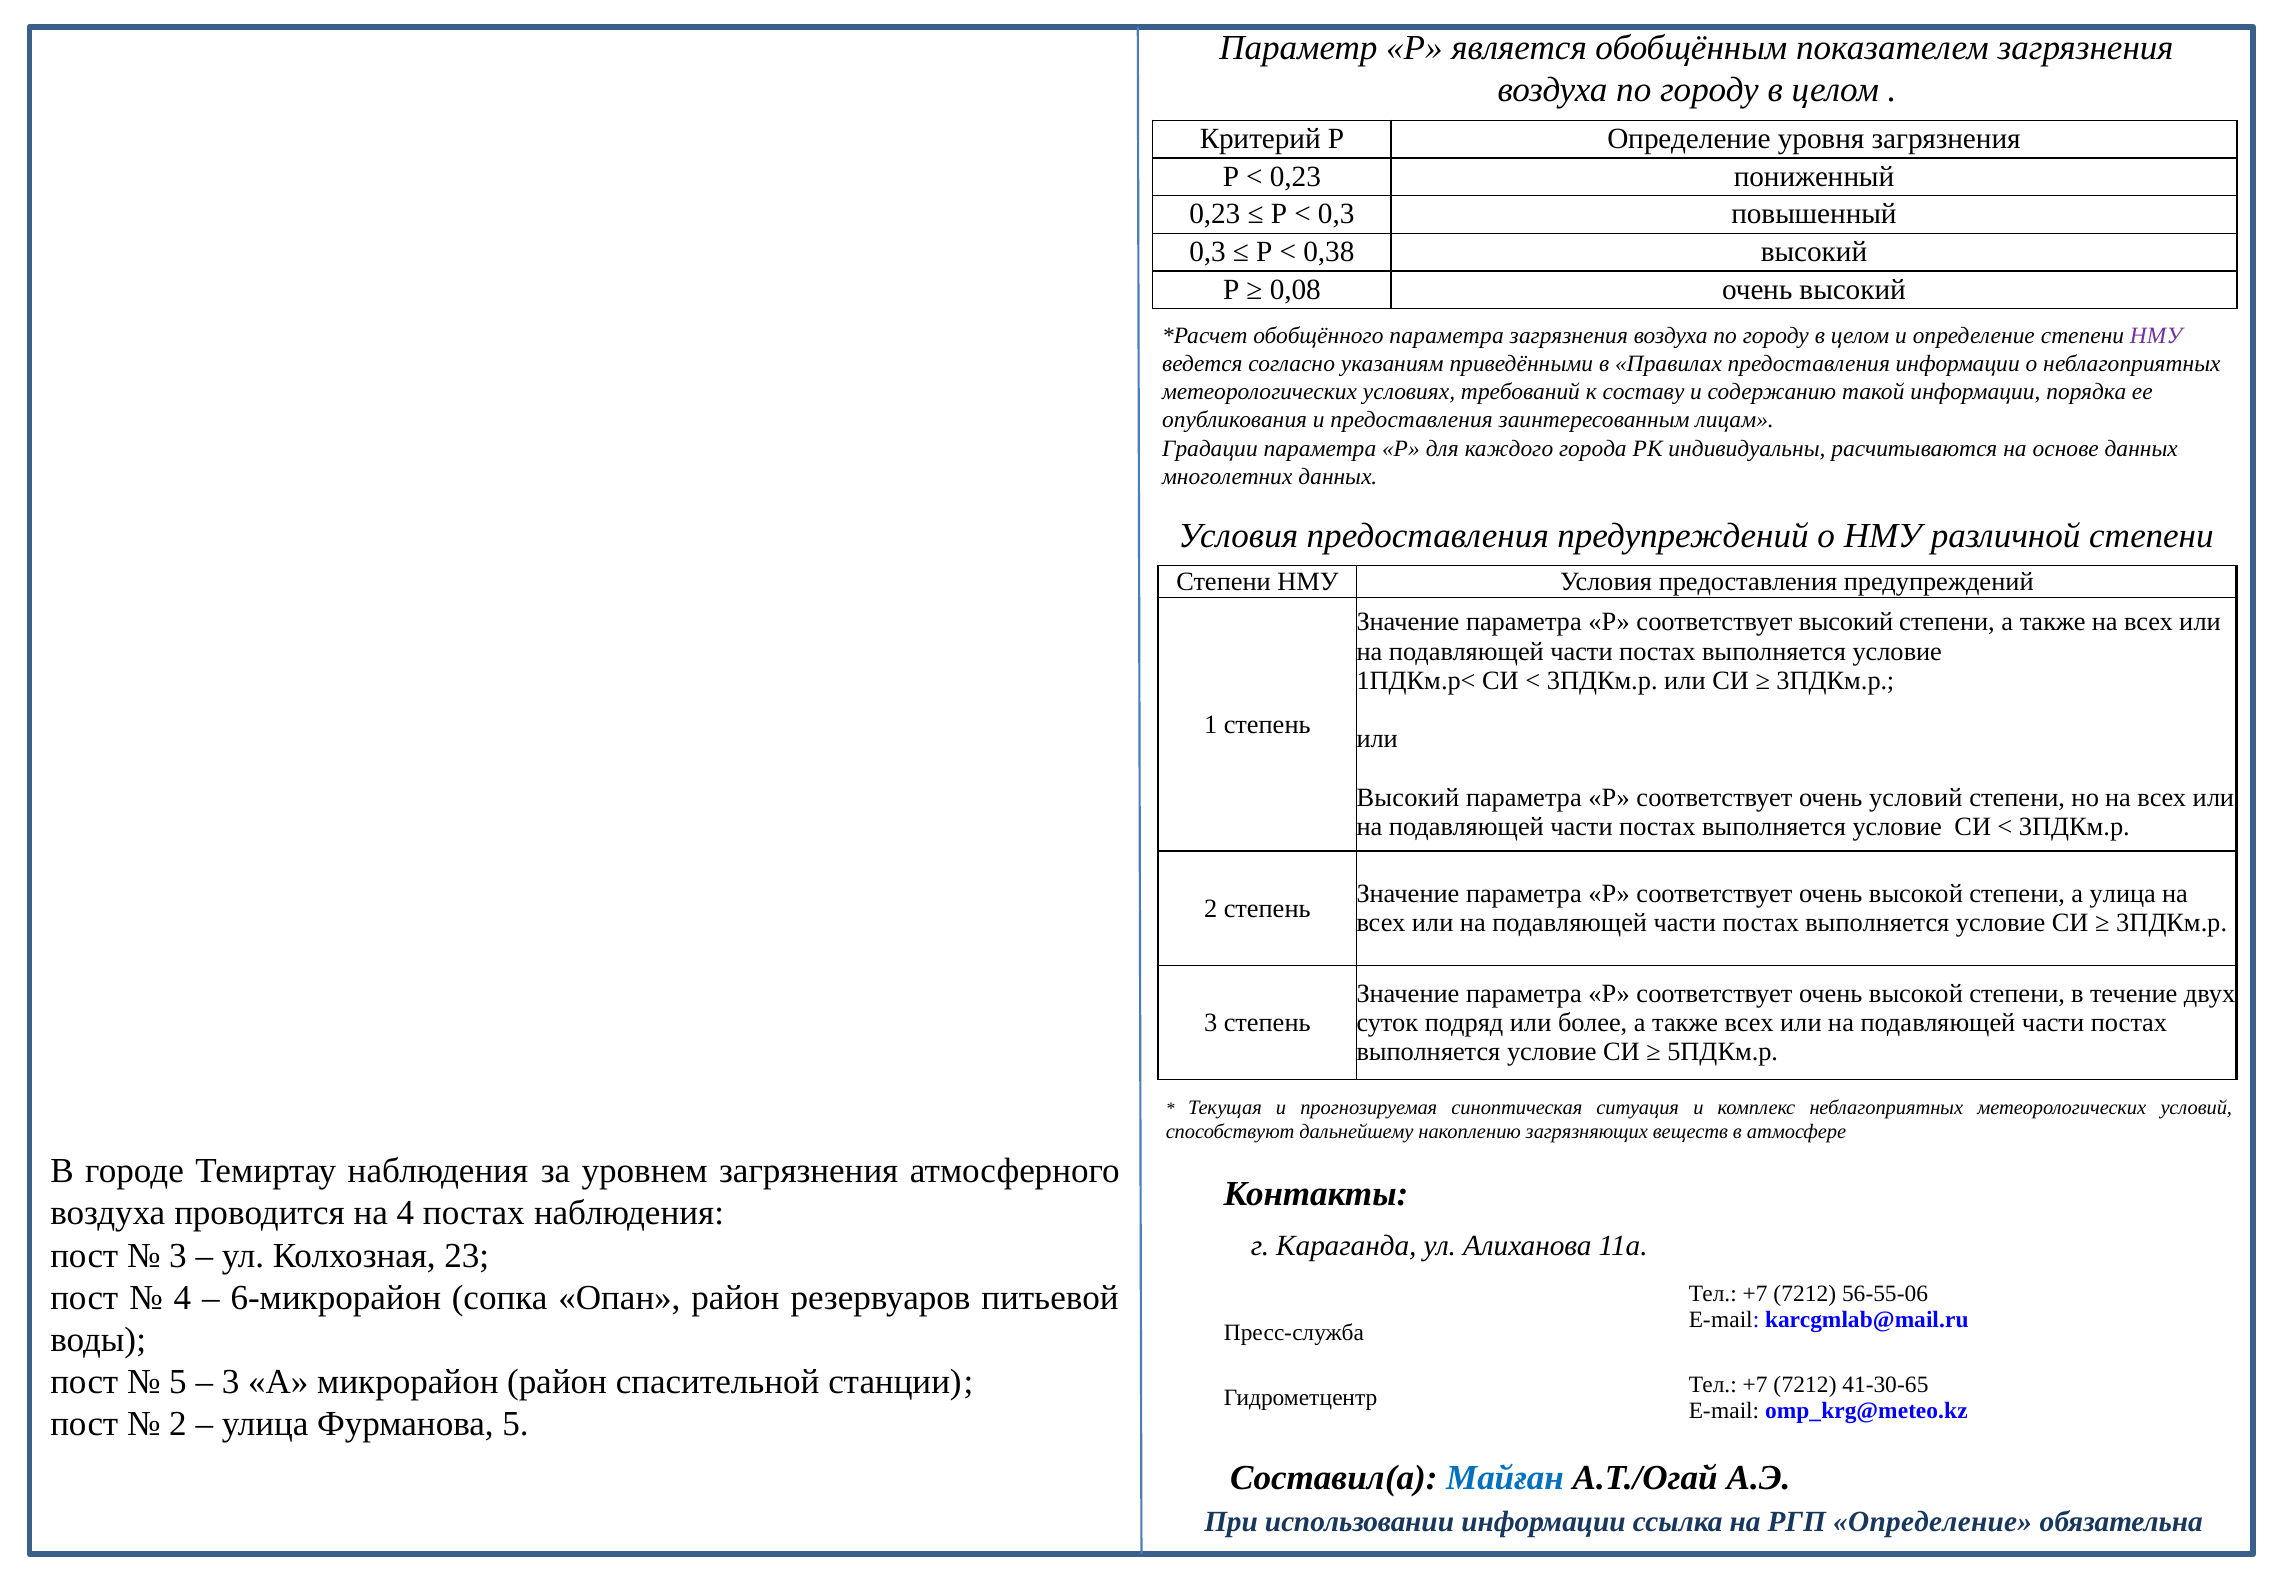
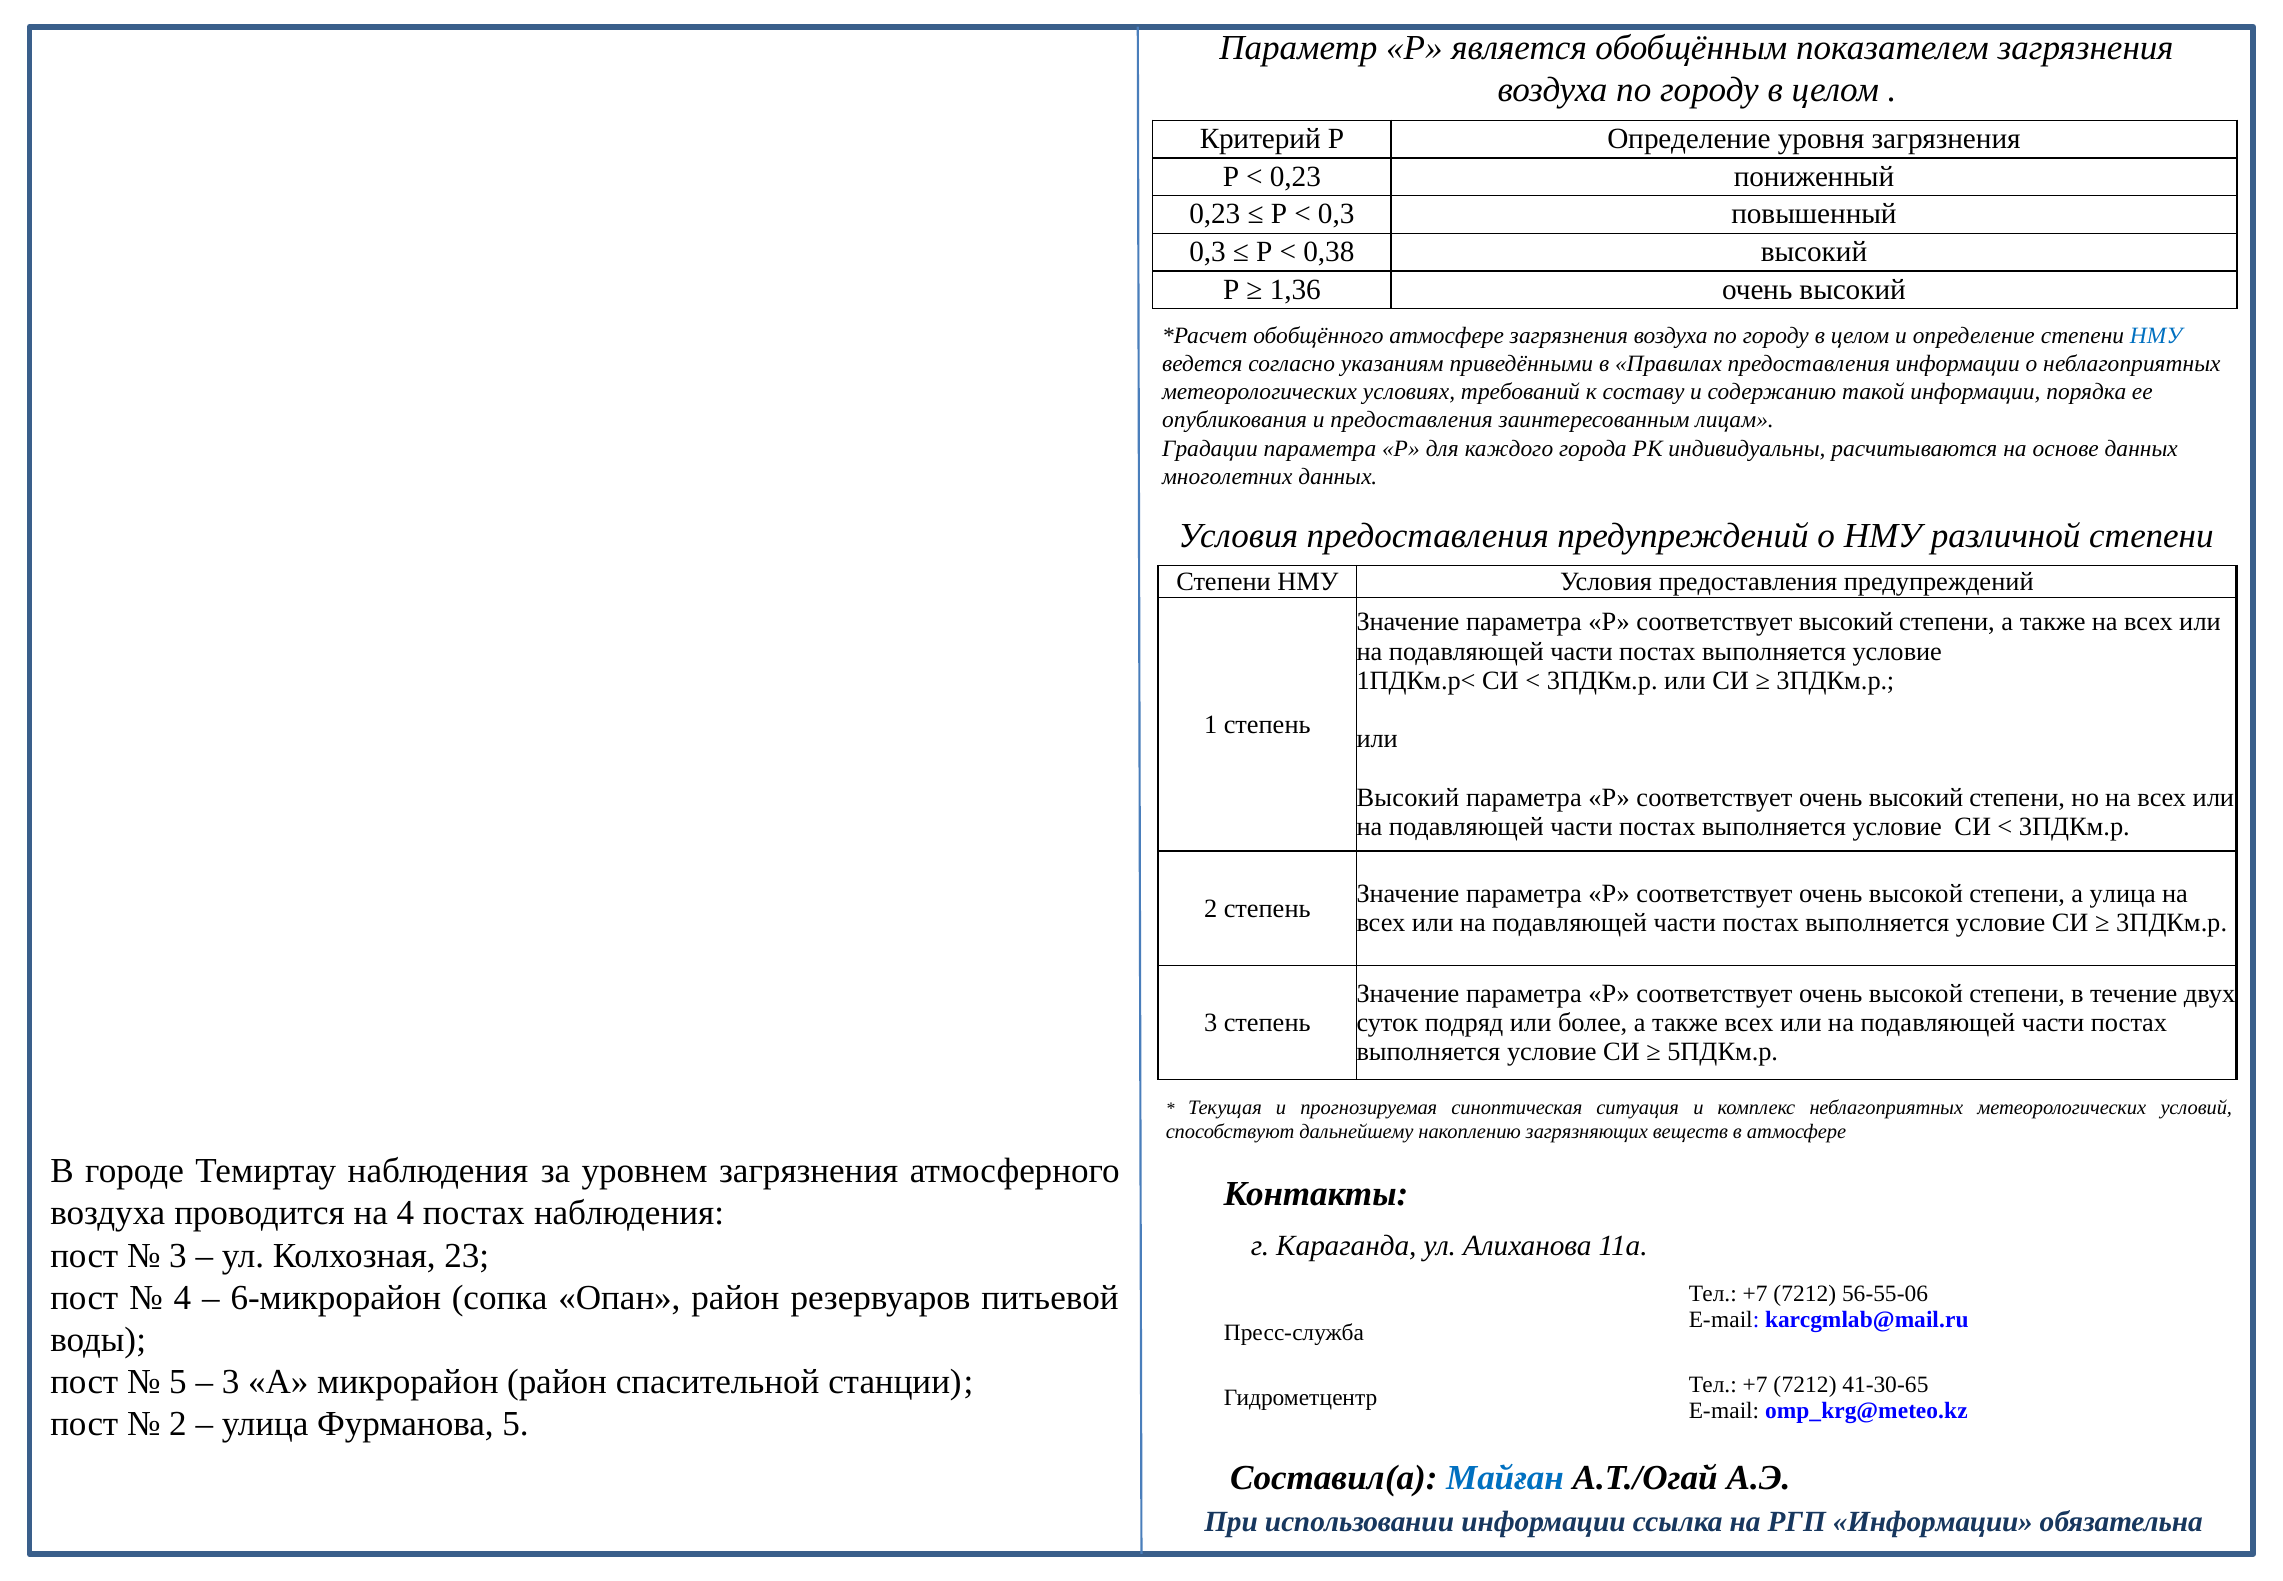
0,08: 0,08 -> 1,36 (1295, 290)
обобщённого параметра: параметра -> атмосфере (1447, 336)
НМУ colour: purple -> blue (2156, 336)
соответствует очень условий: условий -> высокий (1916, 797)
РГП Определение: Определение -> Информации (1933, 1522)
